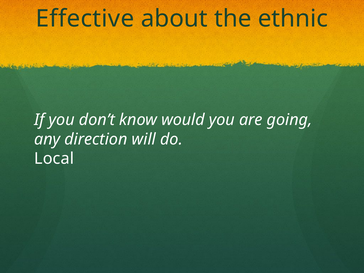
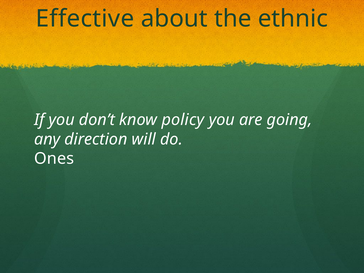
would: would -> policy (183, 120)
Local: Local -> Ones (54, 159)
